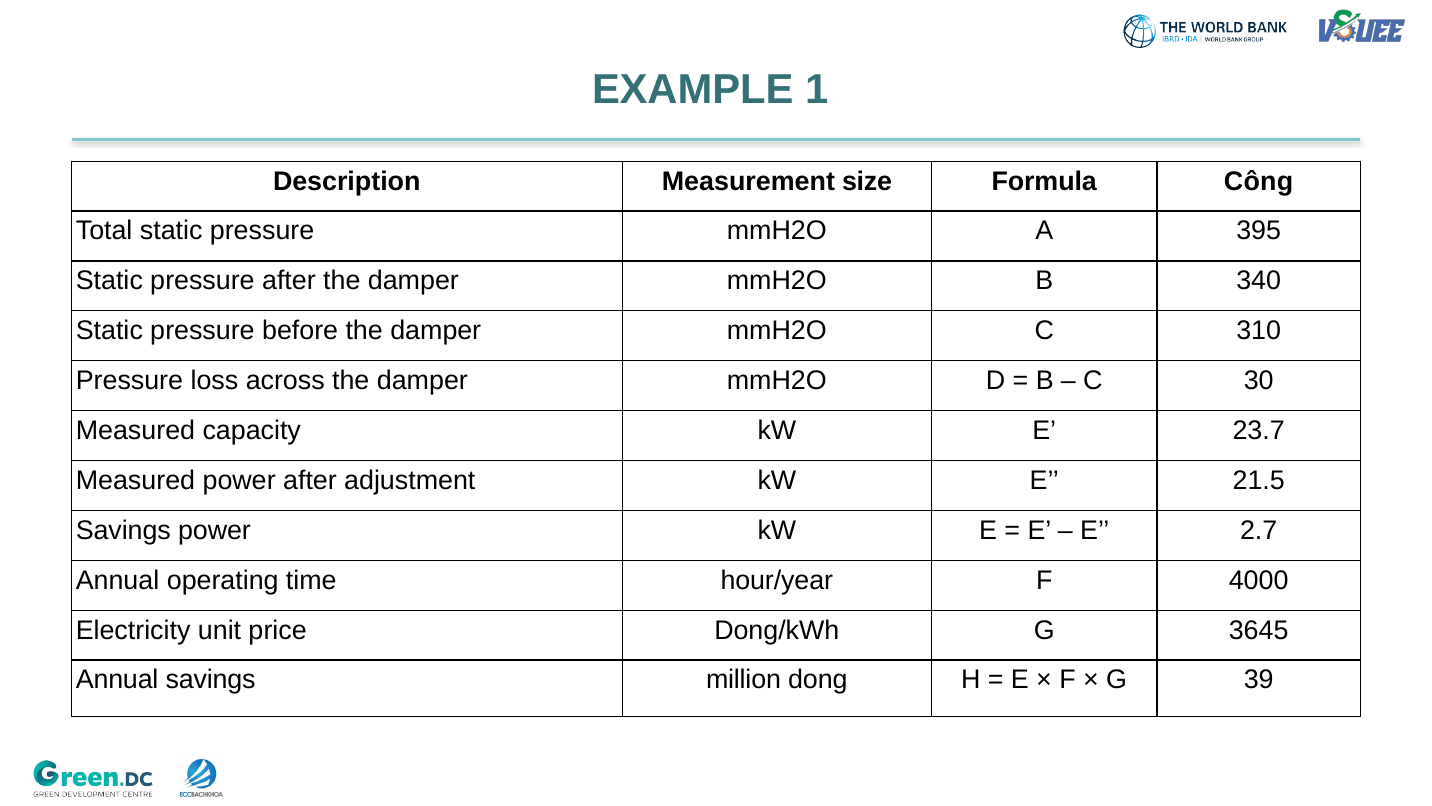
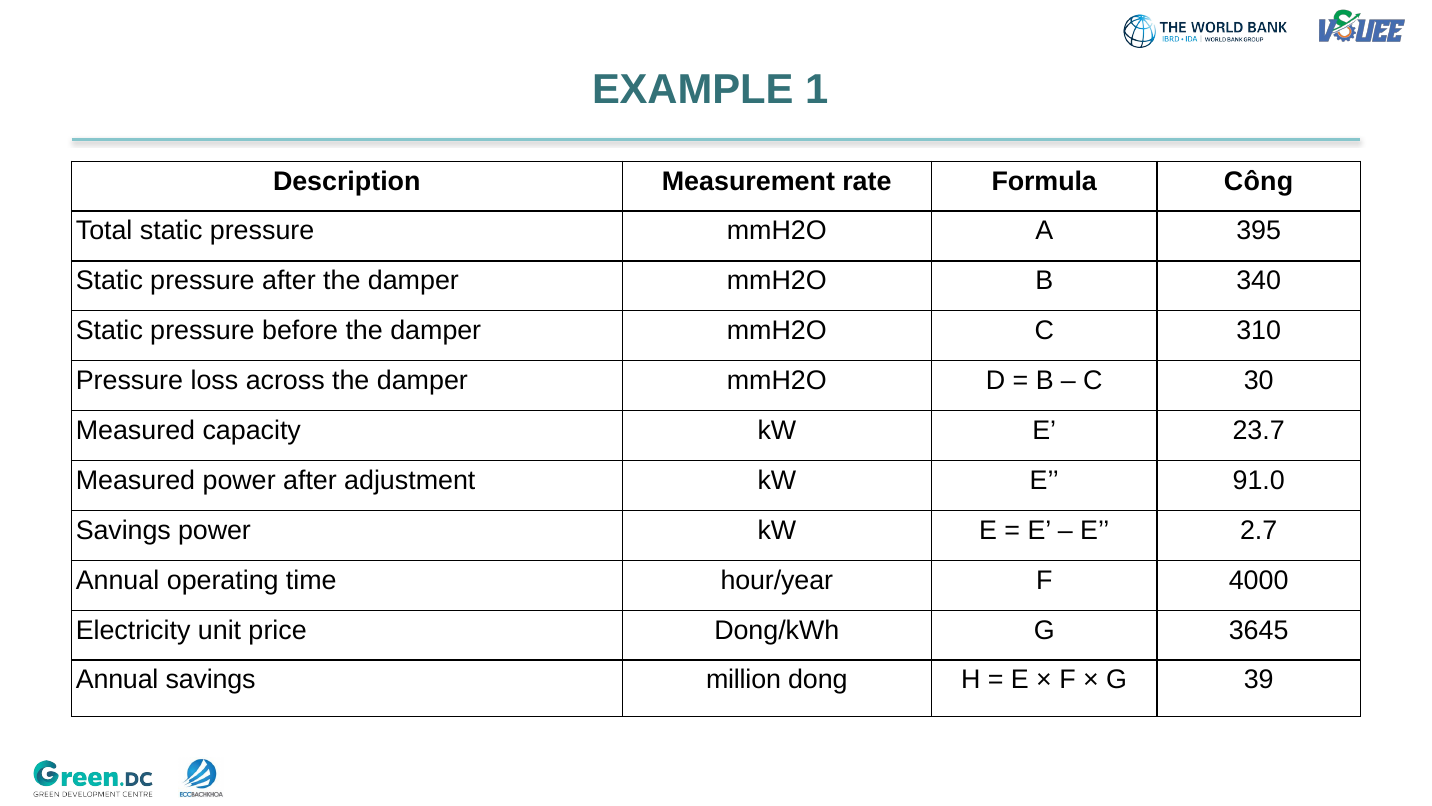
size: size -> rate (867, 181)
21.5: 21.5 -> 91.0 (1259, 480)
